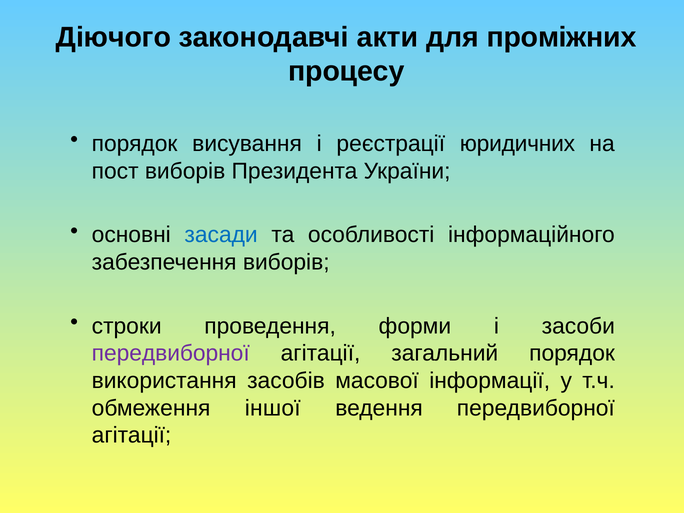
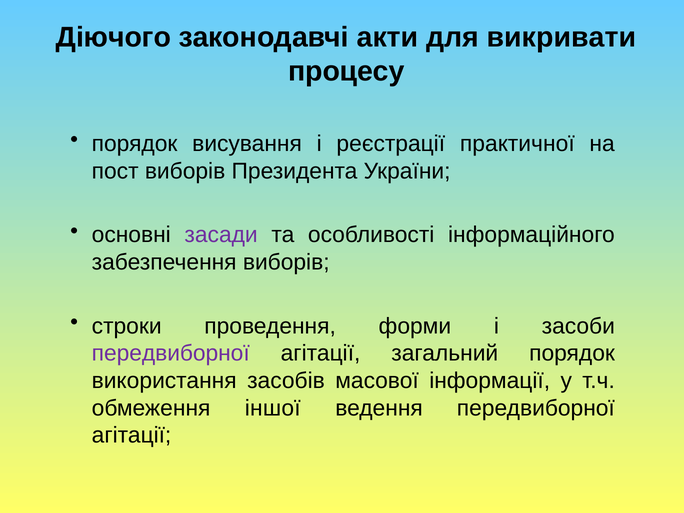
проміжних: проміжних -> викривати (561, 37)
юридичних: юридичних -> практичної (517, 144)
засади colour: blue -> purple (221, 235)
